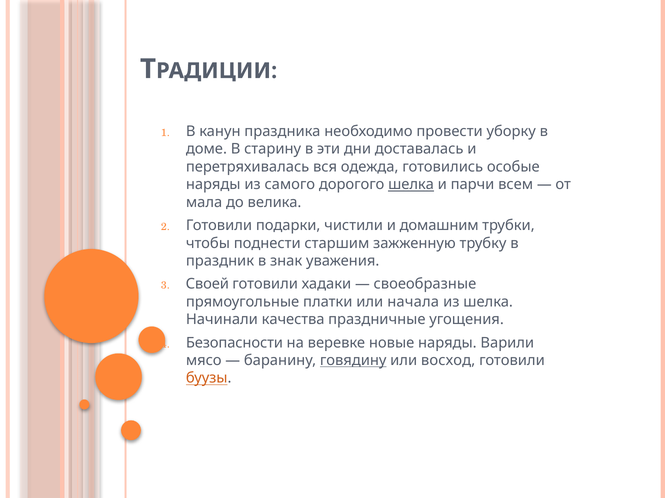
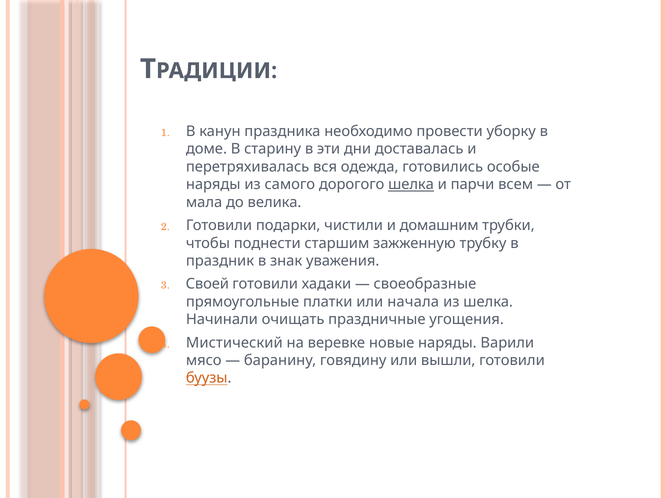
качества: качества -> очищать (293, 320)
Безопасности: Безопасности -> Мистический (234, 343)
говядину underline: present -> none (353, 361)
восход: восход -> вышли (448, 361)
